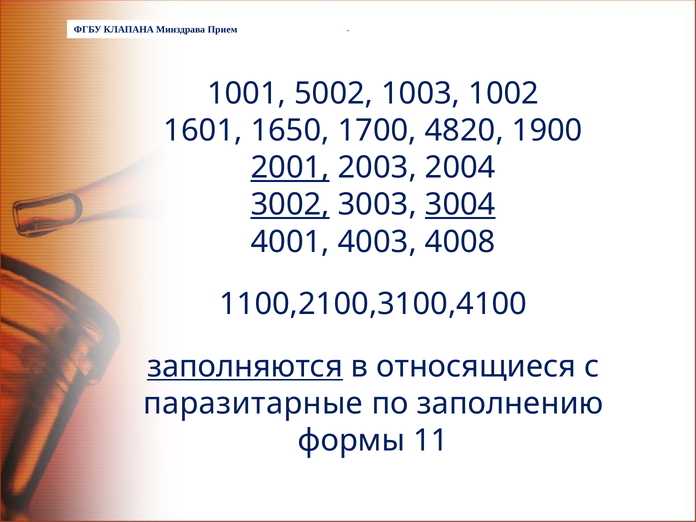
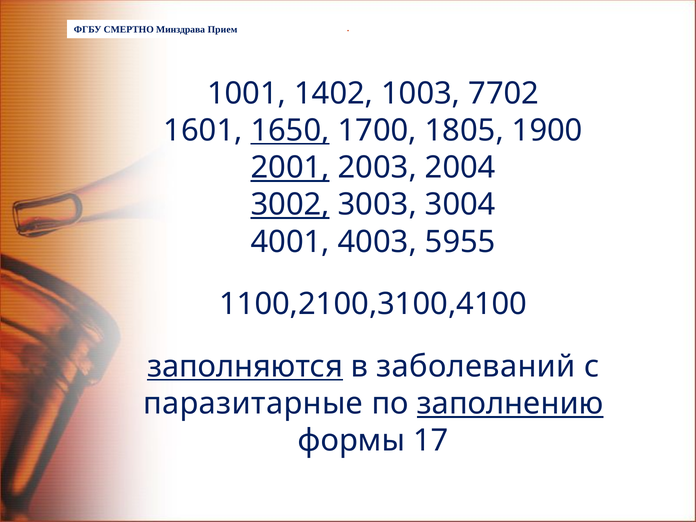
КЛАПАНА: КЛАПАНА -> СМЕРТНО (129, 30)
5002: 5002 -> 1402 (334, 93)
1002: 1002 -> 7702 (504, 93)
1650 underline: none -> present (290, 130)
4820: 4820 -> 1805 (464, 130)
3004 underline: present -> none (460, 205)
4008: 4008 -> 5955 (460, 242)
относящиеся: относящиеся -> заболеваний (476, 366)
заполнению underline: none -> present (510, 404)
11: 11 -> 17 (431, 441)
